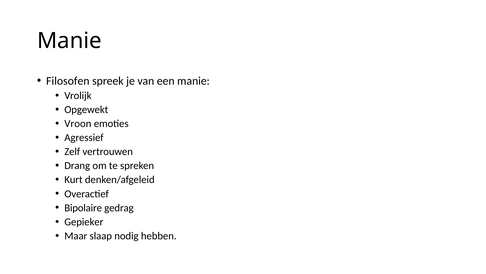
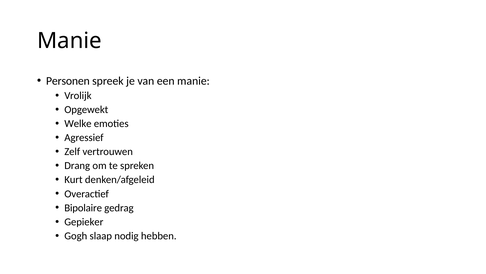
Filosofen: Filosofen -> Personen (68, 81)
Vroon: Vroon -> Welke (78, 123)
Maar: Maar -> Gogh (76, 235)
